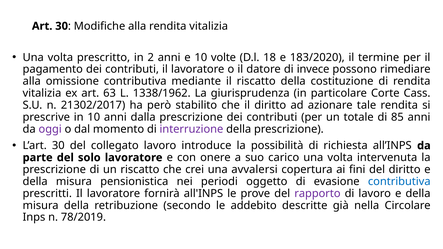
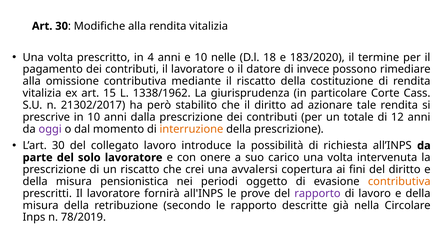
2: 2 -> 4 (151, 57)
volte: volte -> nelle (223, 57)
63: 63 -> 15 (110, 93)
85: 85 -> 12 (397, 117)
interruzione colour: purple -> orange (191, 129)
contributiva colour: blue -> orange (399, 182)
le addebito: addebito -> rapporto (254, 206)
